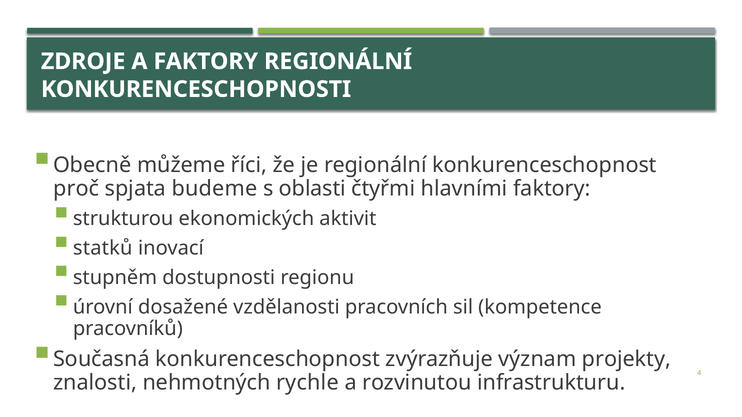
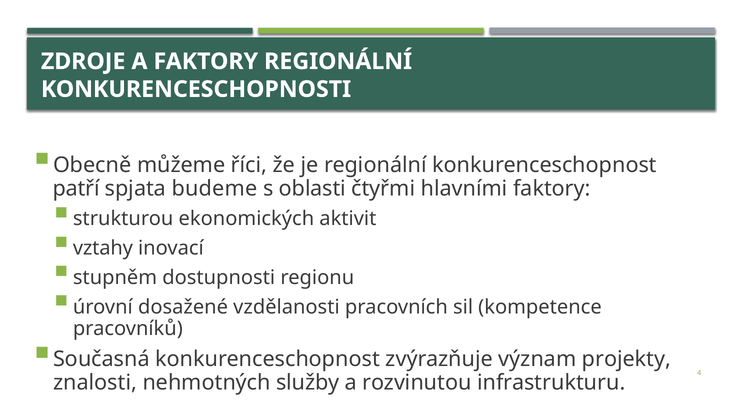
proč: proč -> patří (76, 189)
statků: statků -> vztahy (103, 248)
rychle: rychle -> služby (308, 383)
